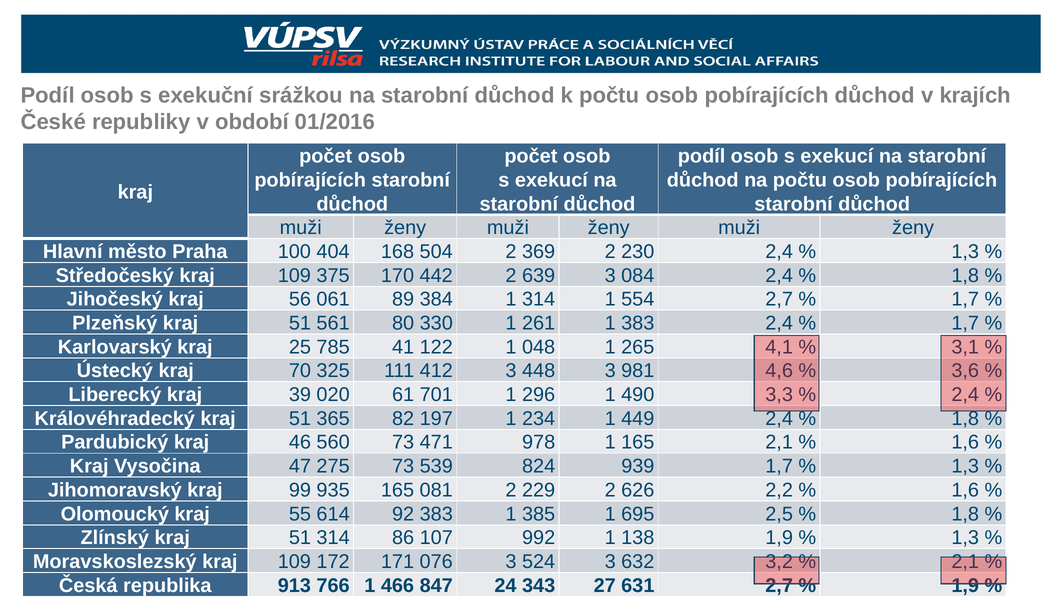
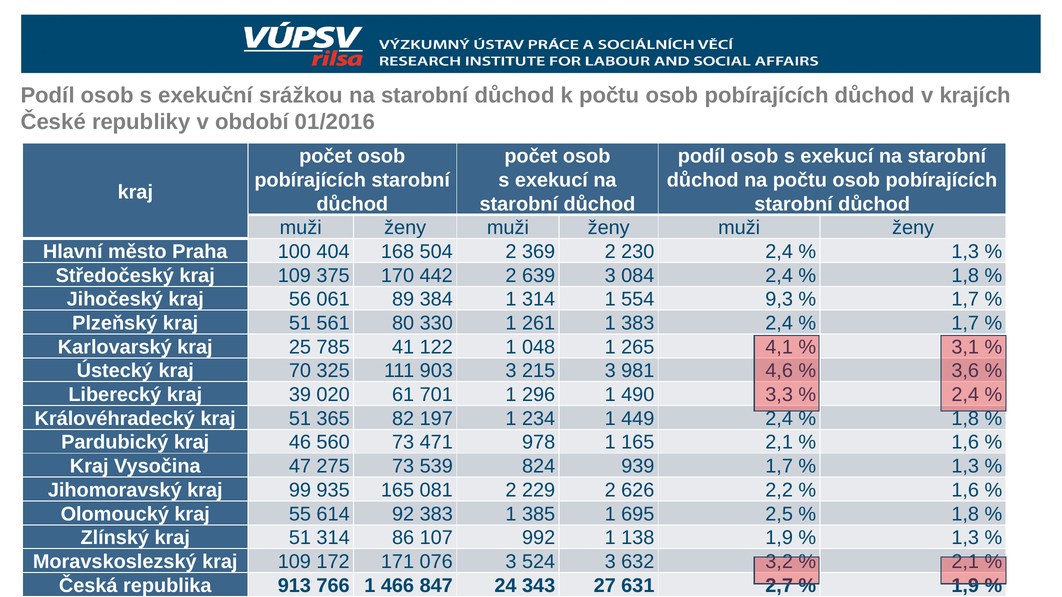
554 2,7: 2,7 -> 9,3 (779, 300)
412: 412 -> 903 (436, 371)
448: 448 -> 215 (539, 371)
